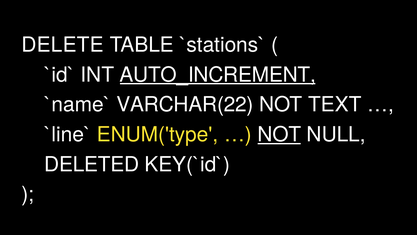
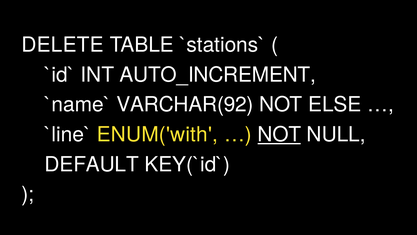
AUTO_INCREMENT underline: present -> none (218, 75)
VARCHAR(22: VARCHAR(22 -> VARCHAR(92 (185, 104)
TEXT: TEXT -> ELSE (335, 104)
ENUM('type: ENUM('type -> ENUM('with (157, 134)
DELETED: DELETED -> DEFAULT (92, 164)
